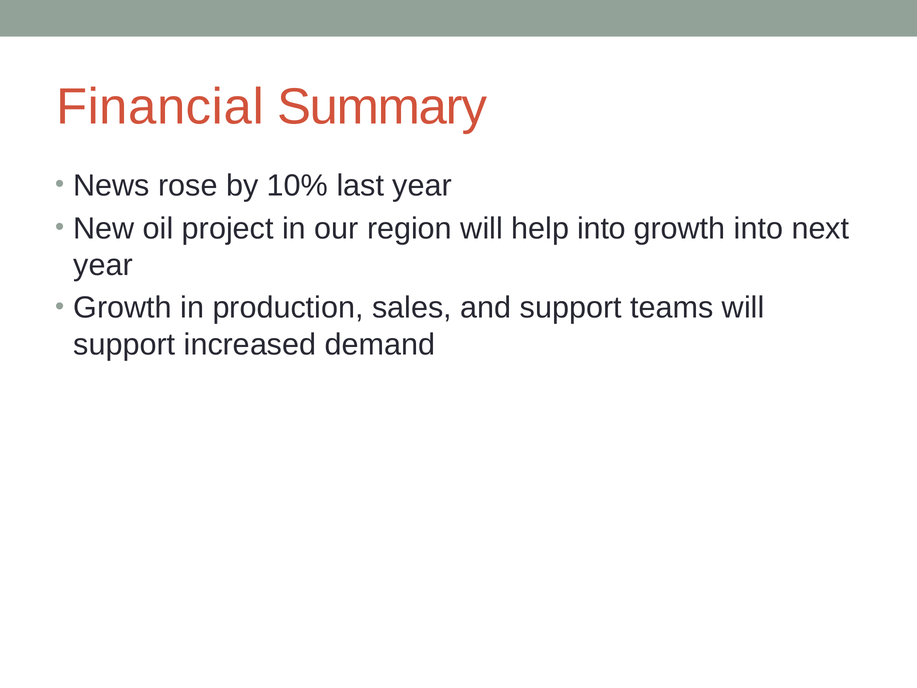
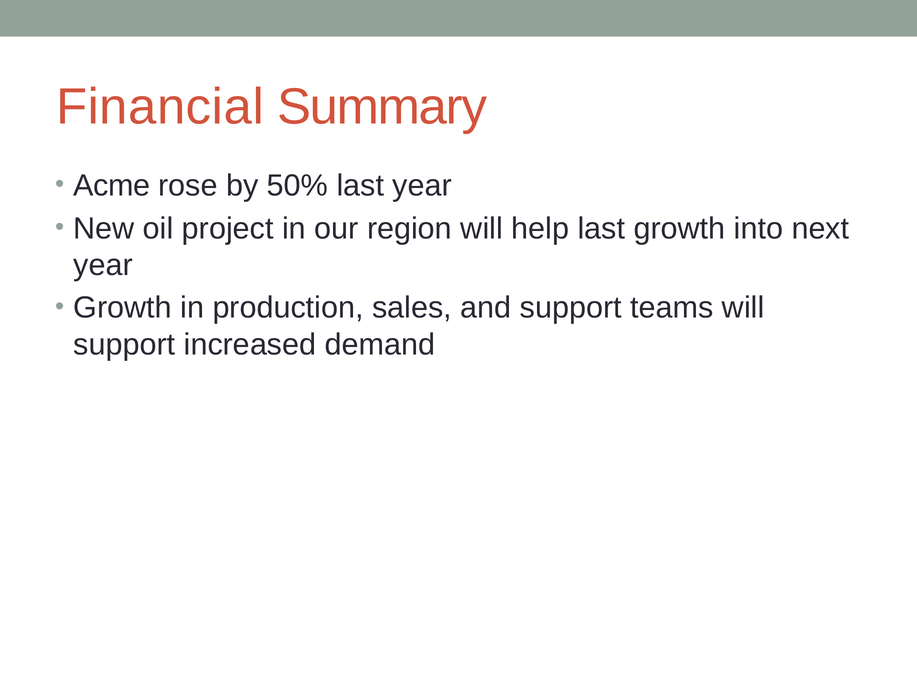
News: News -> Acme (112, 186)
10%: 10% -> 50% (297, 186)
help into: into -> last (601, 228)
